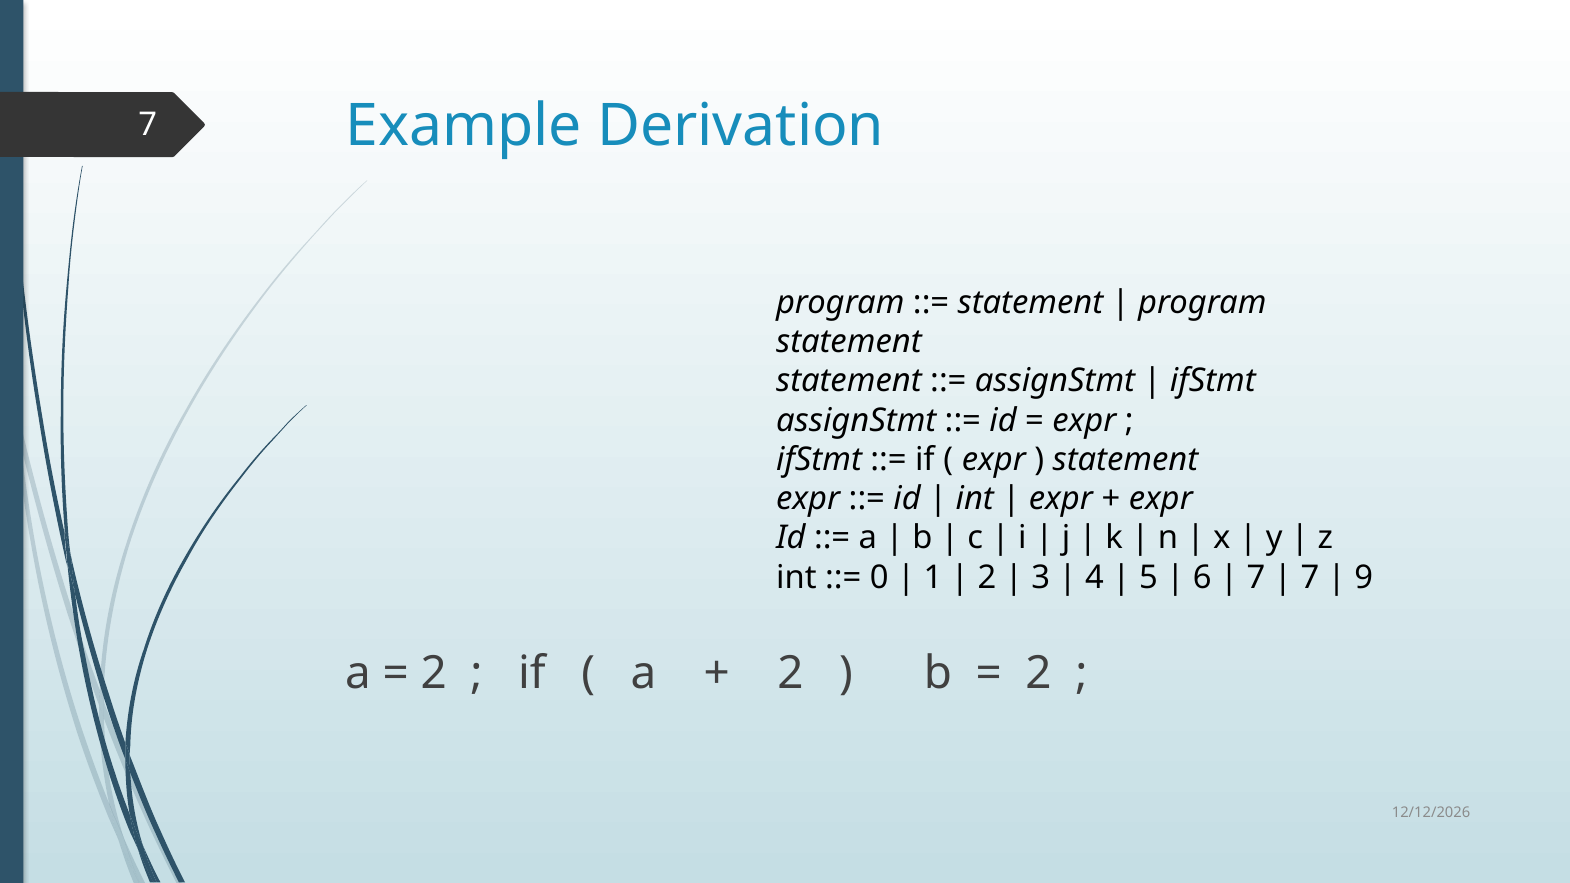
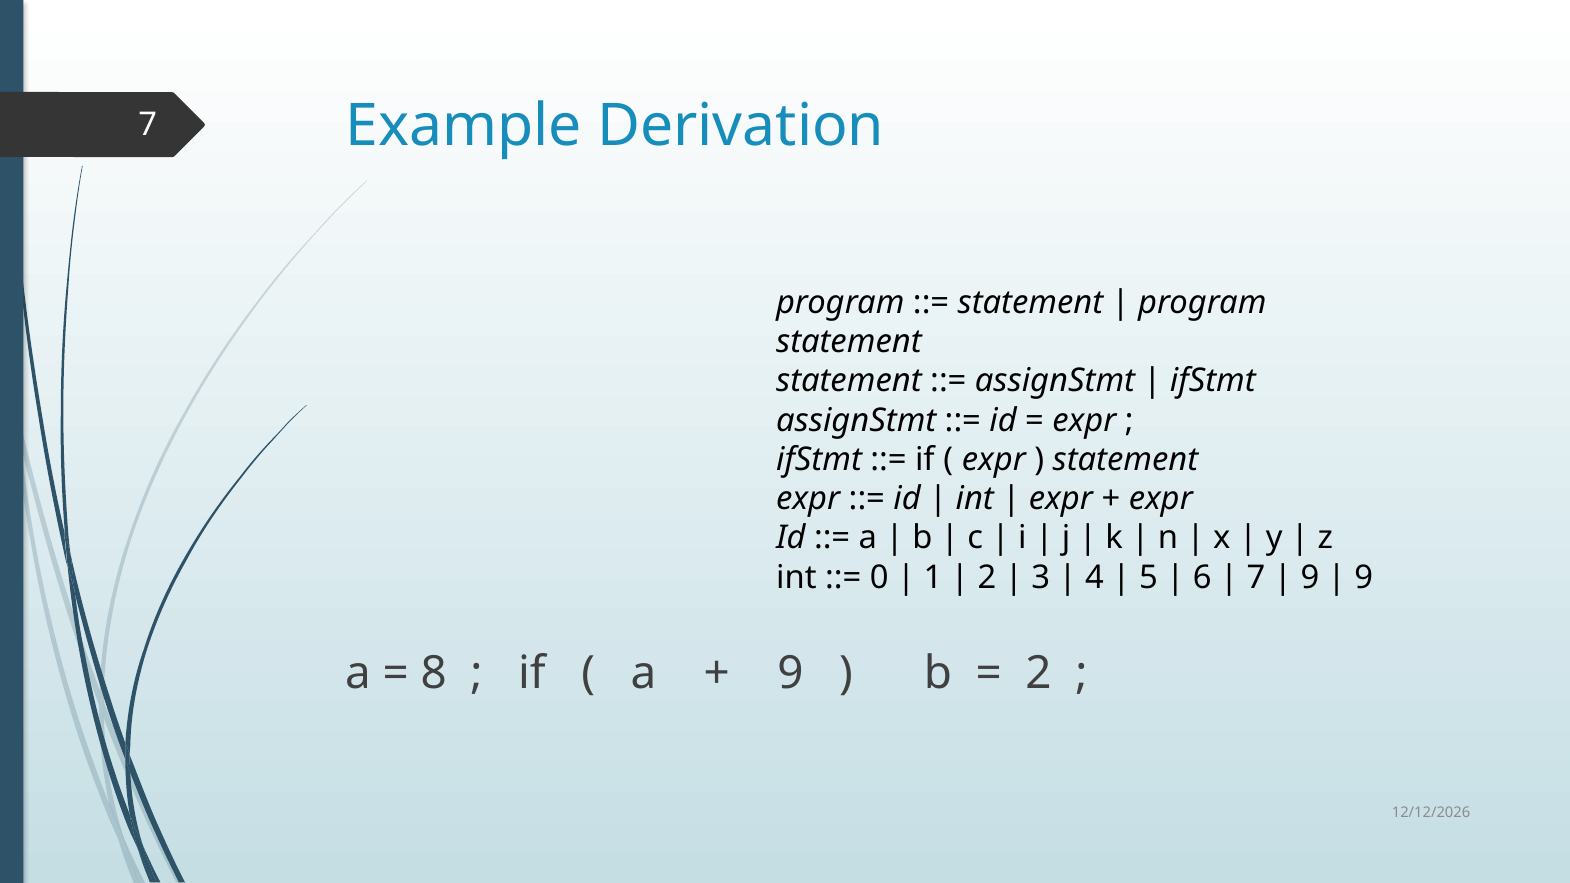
7: 7 -> 9 (1310, 577)
2: 2 -> 8 (434, 673)
2: 2 -> 9 (790, 673)
